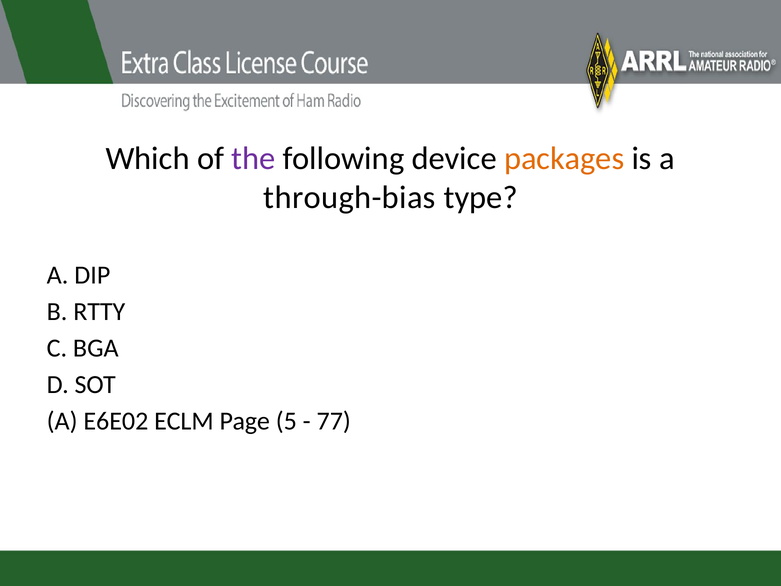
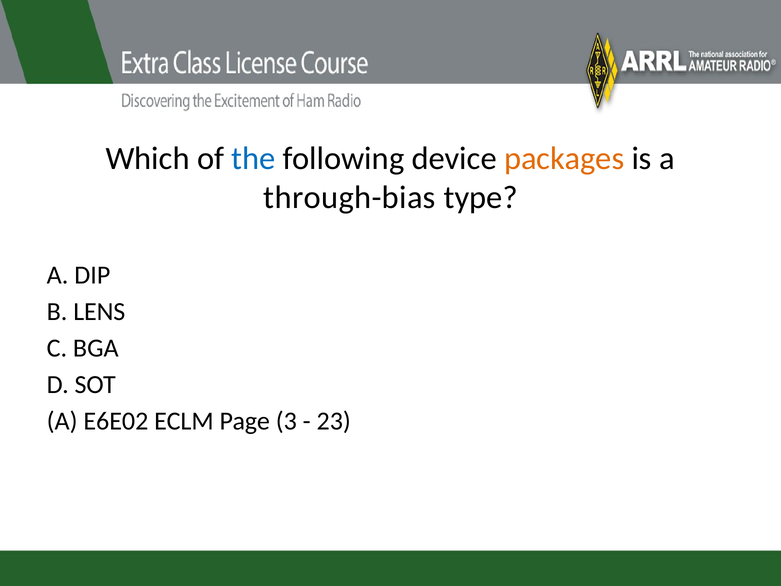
the colour: purple -> blue (254, 158)
RTTY: RTTY -> LENS (99, 312)
5: 5 -> 3 (286, 421)
77: 77 -> 23 (334, 421)
